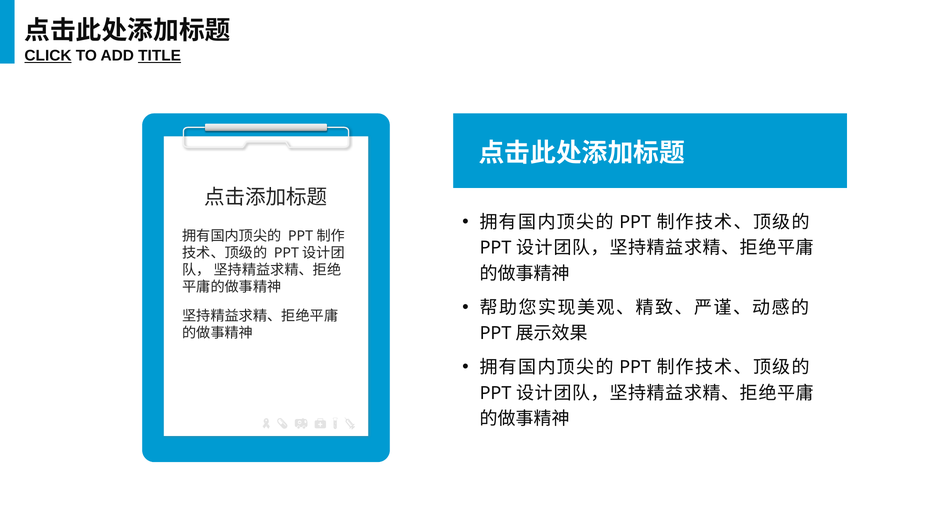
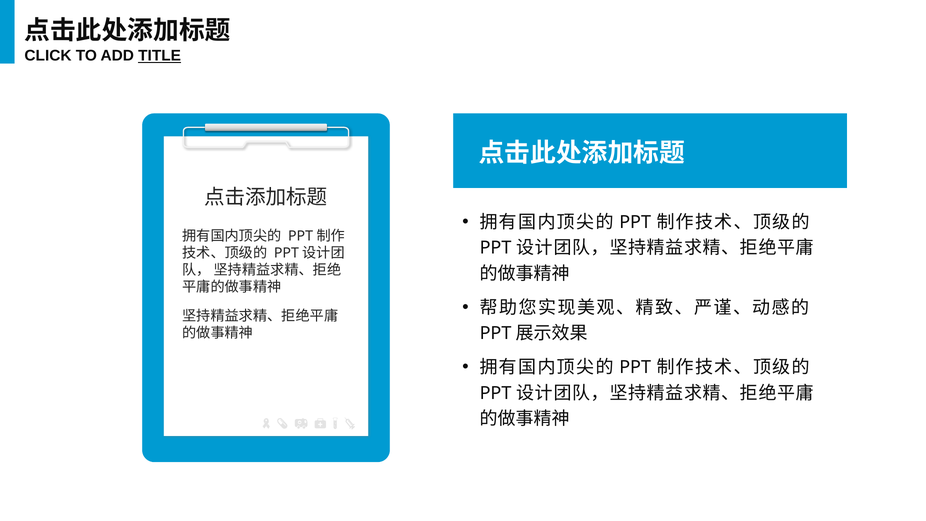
CLICK underline: present -> none (48, 56)
